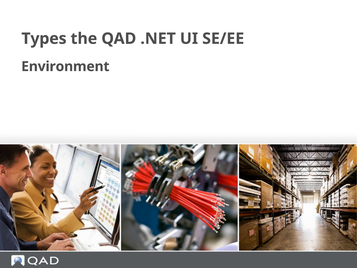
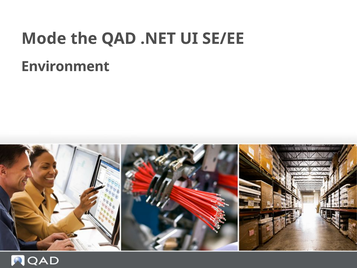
Types: Types -> Mode (44, 39)
